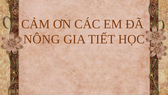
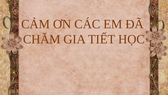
NÔNG: NÔNG -> CHĂM (42, 39)
